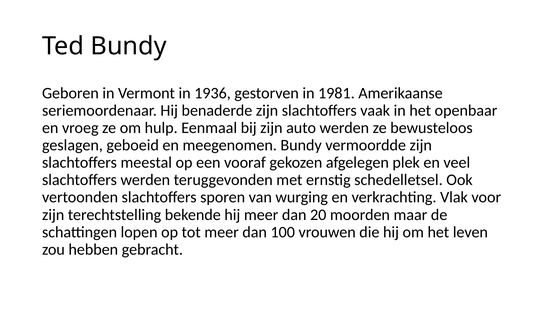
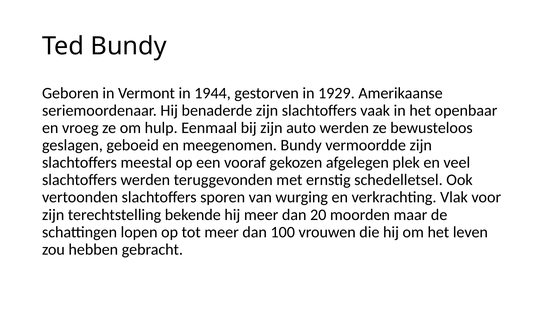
1936: 1936 -> 1944 (213, 93)
1981: 1981 -> 1929 (336, 93)
